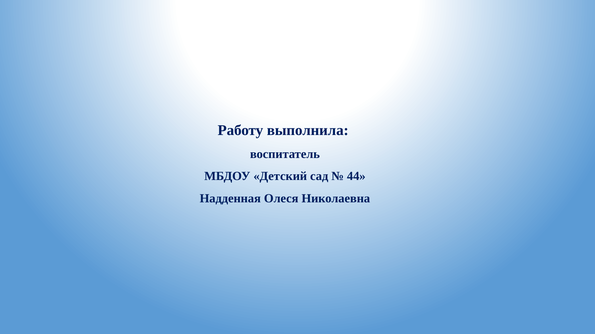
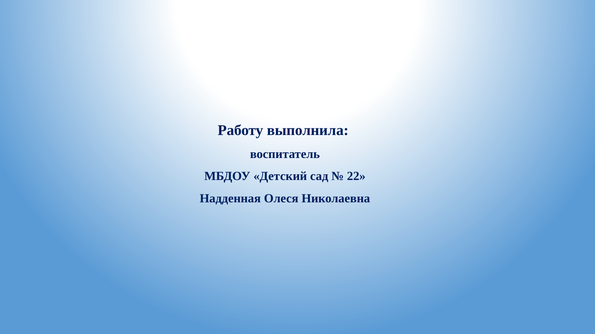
44: 44 -> 22 (356, 177)
